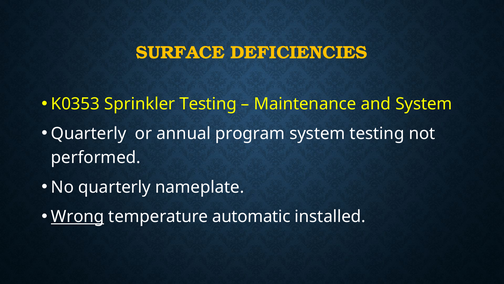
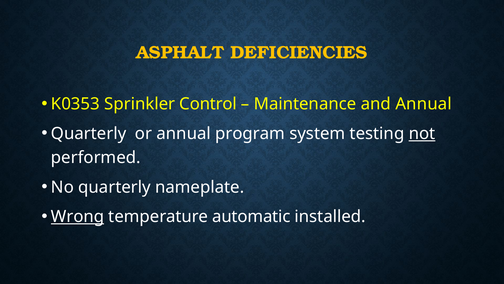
SURFACE: SURFACE -> ASPHALT (180, 52)
Sprinkler Testing: Testing -> Control (208, 104)
and System: System -> Annual (424, 104)
not underline: none -> present (422, 133)
